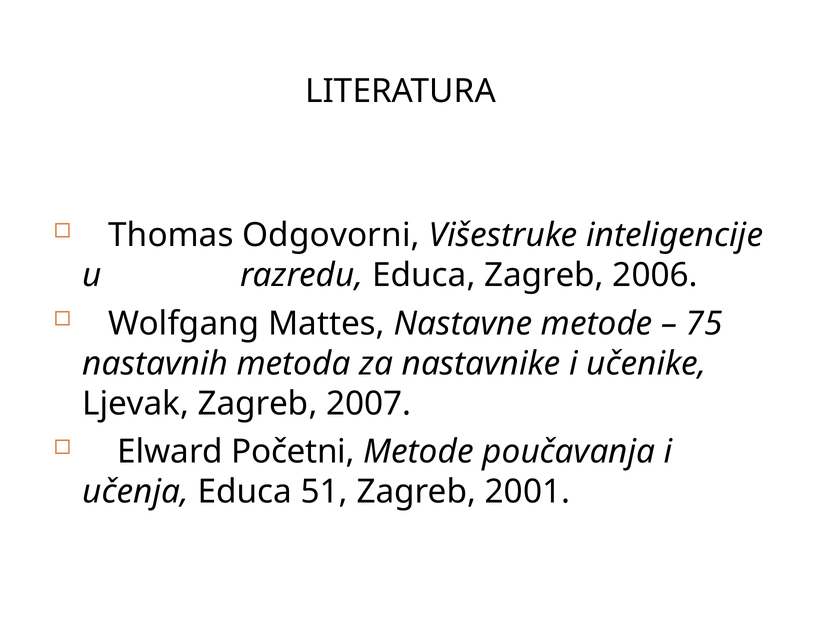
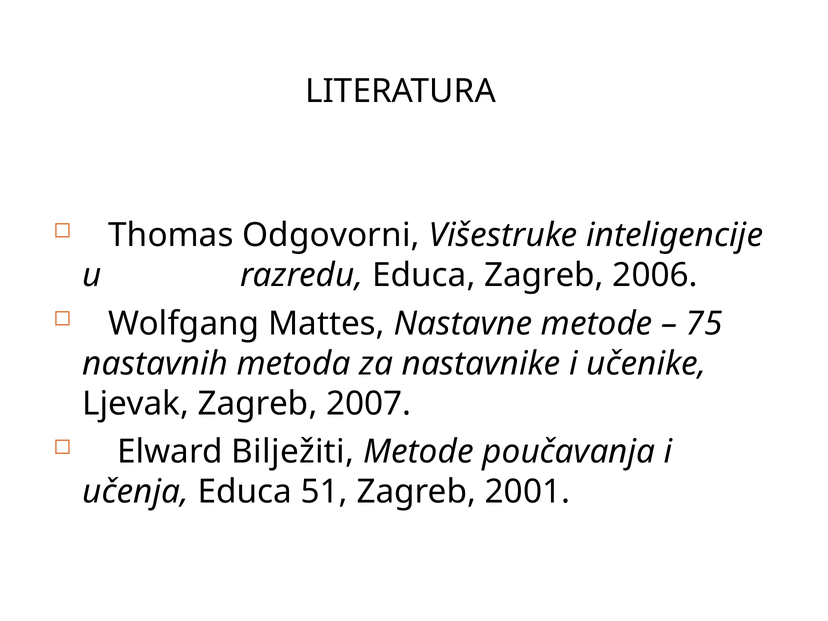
Početni: Početni -> Bilježiti (293, 452)
